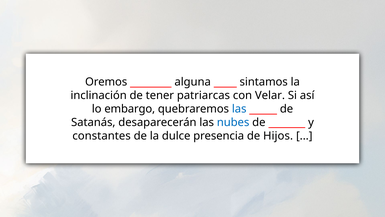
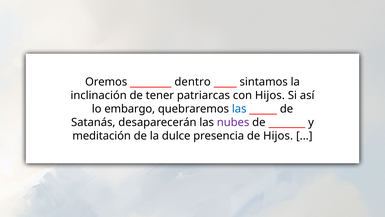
alguna: alguna -> dentro (193, 82)
con Velar: Velar -> Hijos (270, 95)
nubes colour: blue -> purple (233, 122)
constantes: constantes -> meditación (102, 136)
